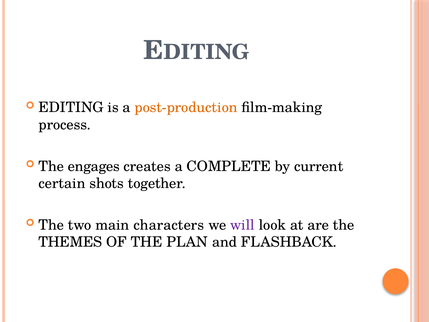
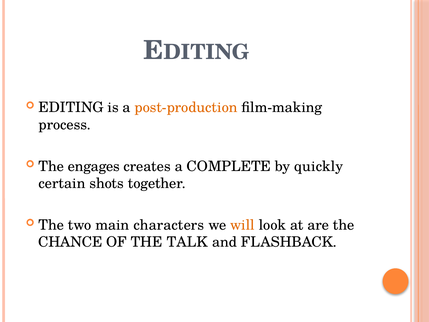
current: current -> quickly (319, 166)
will colour: purple -> orange (243, 225)
THEMES: THEMES -> CHANCE (70, 242)
PLAN: PLAN -> TALK (187, 242)
